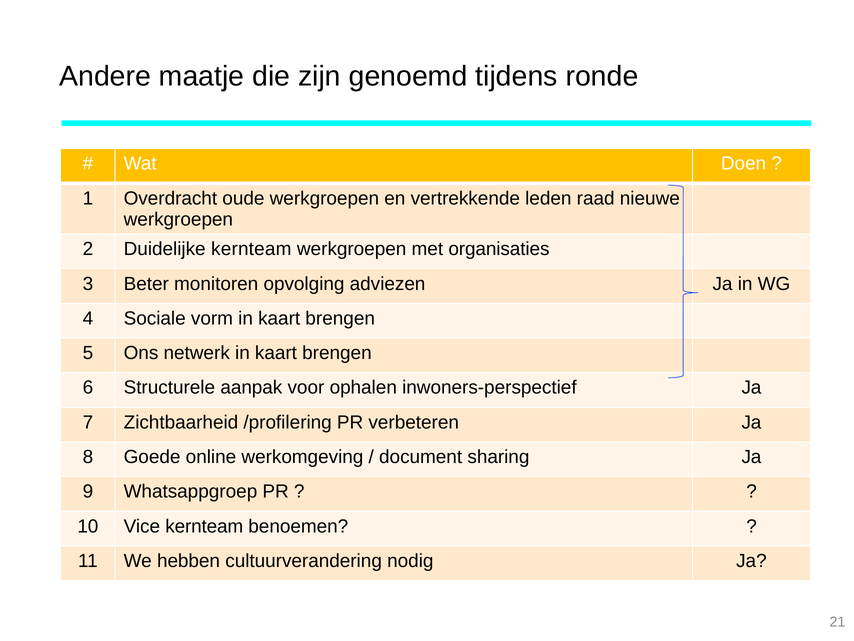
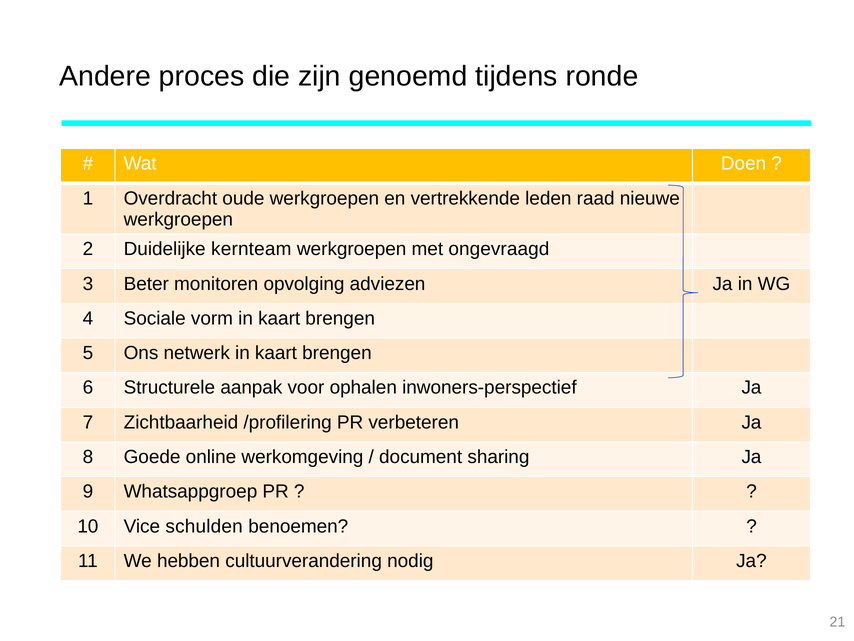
maatje: maatje -> proces (202, 76)
organisaties: organisaties -> ongevraagd (499, 249)
Vice kernteam: kernteam -> schulden (204, 526)
